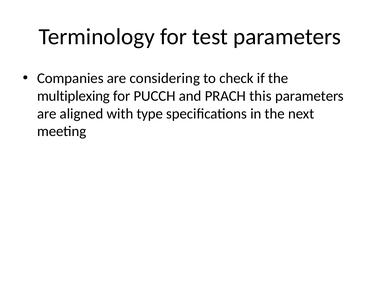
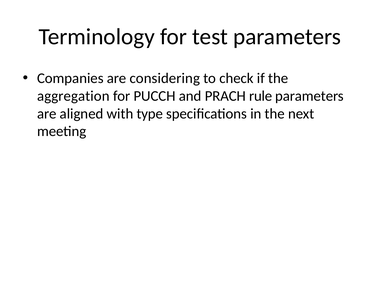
multiplexing: multiplexing -> aggregation (73, 96)
this: this -> rule (261, 96)
